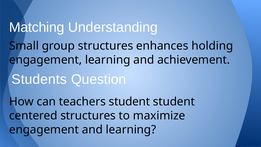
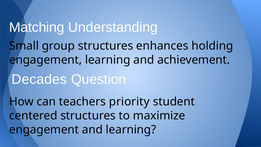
Students: Students -> Decades (39, 79)
teachers student: student -> priority (129, 102)
